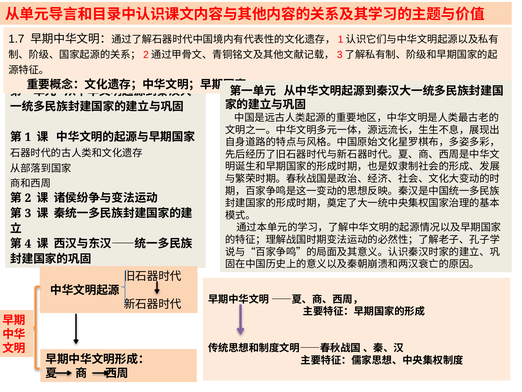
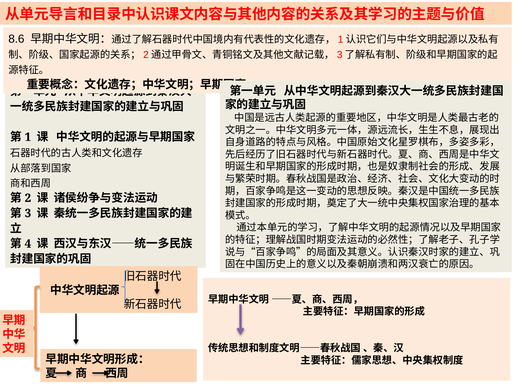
1.7: 1.7 -> 8.6 (16, 39)
